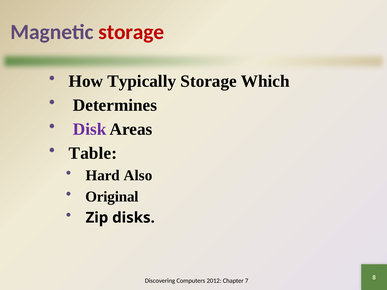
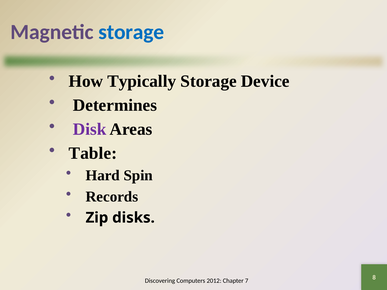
storage colour: red -> blue (131, 32)
Which: Which -> Device (265, 81)
Also: Also -> Spin (138, 176)
Original: Original -> Records (112, 197)
